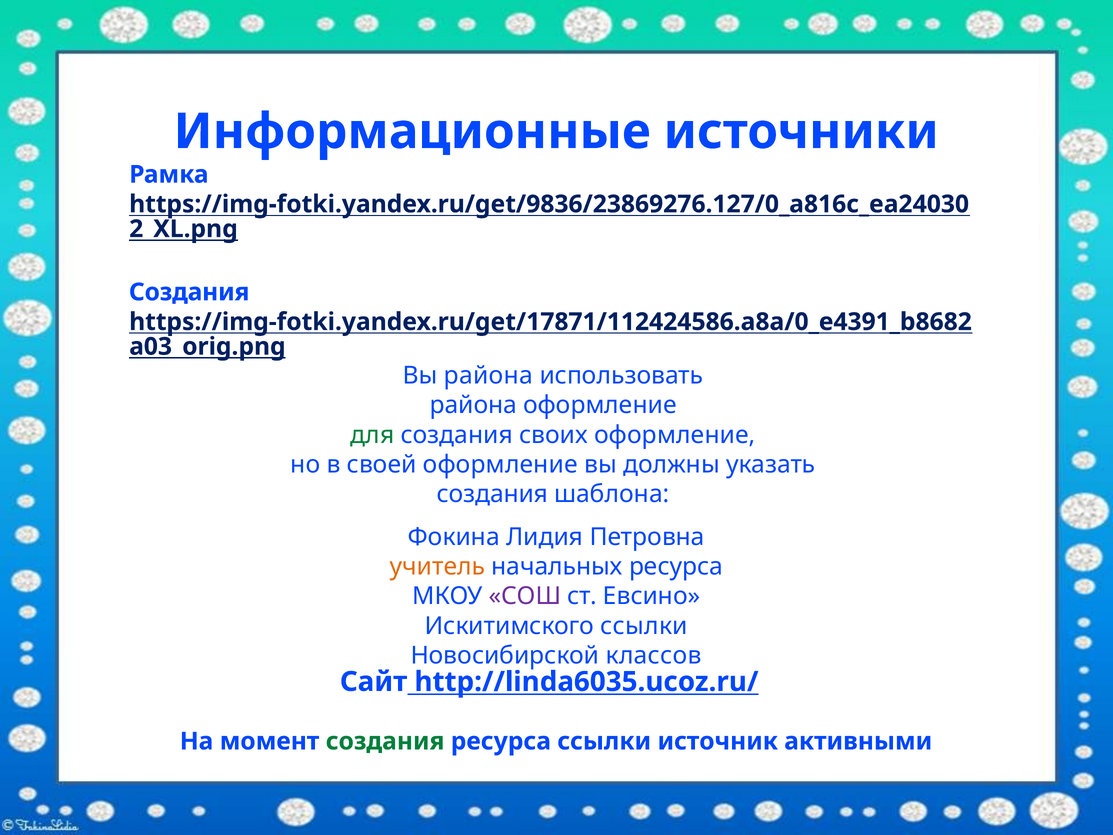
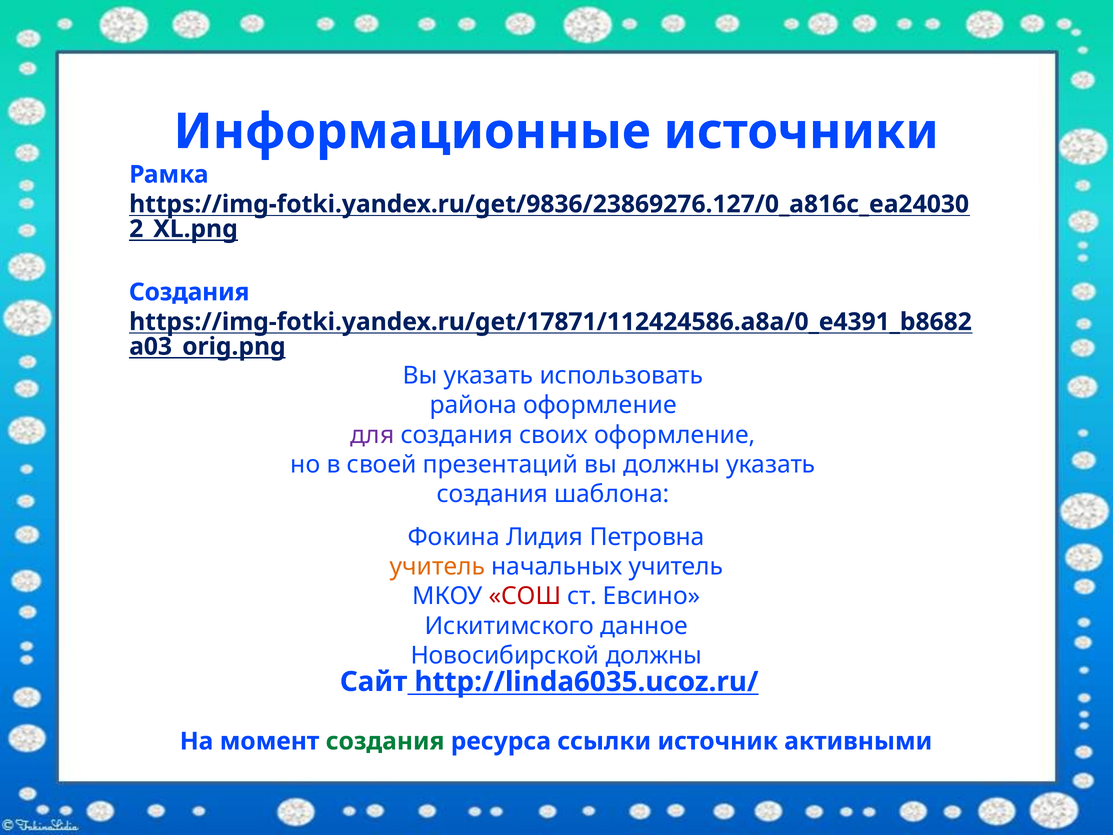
Вы района: района -> указать (489, 376)
для colour: green -> purple (372, 435)
своей оформление: оформление -> презентаций (500, 465)
начальных ресурса: ресурса -> учитель (676, 566)
СОШ colour: purple -> red (525, 596)
Искитимского ссылки: ссылки -> данное (644, 626)
Новосибирской классов: классов -> должны (654, 655)
